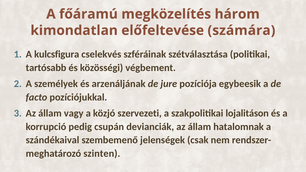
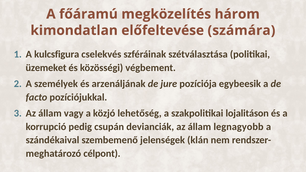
tartósabb: tartósabb -> üzemeket (46, 68)
szervezeti: szervezeti -> lehetőség (140, 113)
hatalomnak: hatalomnak -> legnagyobb (238, 127)
csak: csak -> klán (198, 140)
szinten: szinten -> célpont (102, 154)
